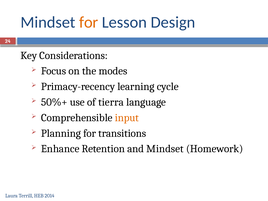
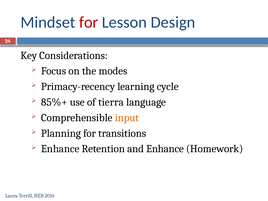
for colour: orange -> red (89, 22)
50%+: 50%+ -> 85%+ (54, 102)
and Mindset: Mindset -> Enhance (165, 149)
